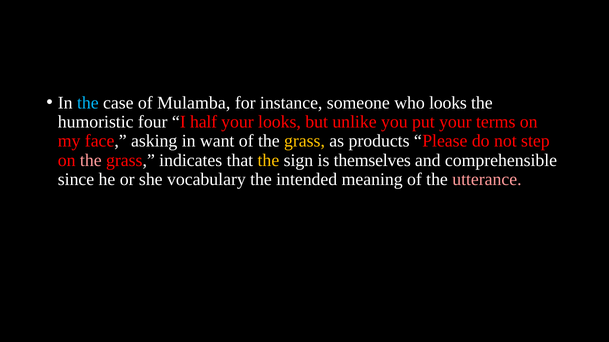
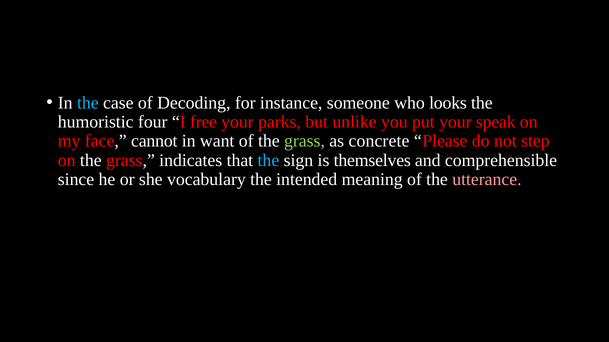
Mulamba: Mulamba -> Decoding (194, 103)
half: half -> free (204, 122)
your looks: looks -> parks (280, 122)
terms: terms -> speak (496, 122)
asking: asking -> cannot (154, 141)
grass colour: yellow -> light green (305, 141)
products: products -> concrete (379, 141)
the colour: pink -> white (91, 161)
the colour: yellow -> light blue (268, 161)
